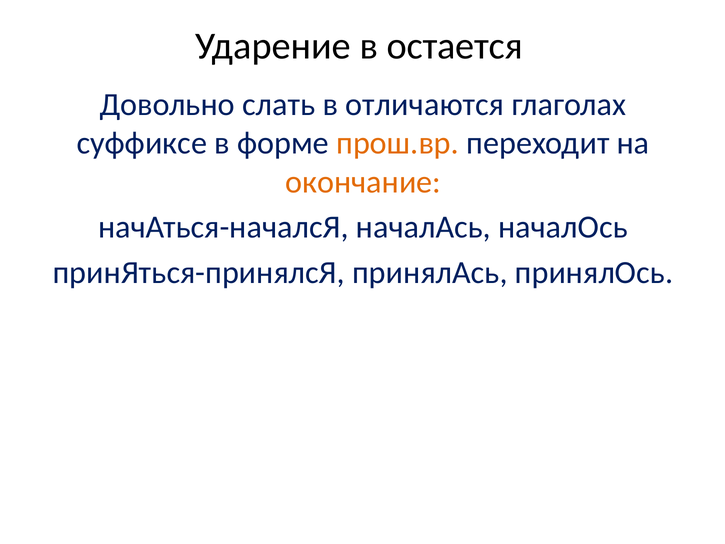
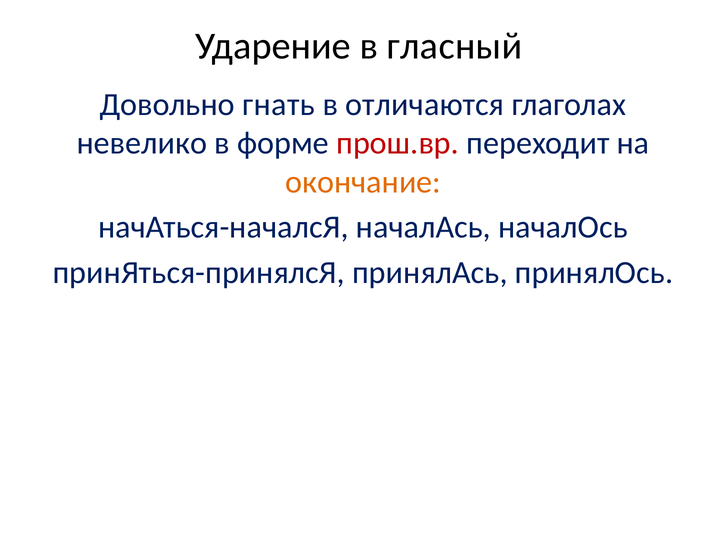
остается: остается -> гласный (455, 46)
слать: слать -> гнать (279, 105)
суффиксе: суффиксе -> невелико (142, 143)
прош.вр colour: orange -> red (398, 143)
